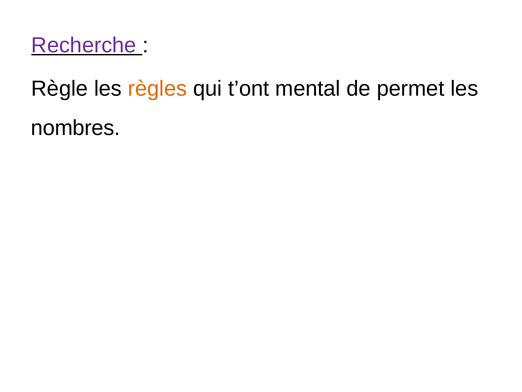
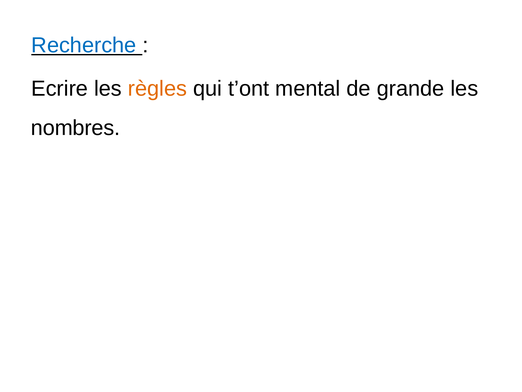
Recherche colour: purple -> blue (84, 45)
Règle: Règle -> Ecrire (60, 89)
permet: permet -> grande (411, 89)
